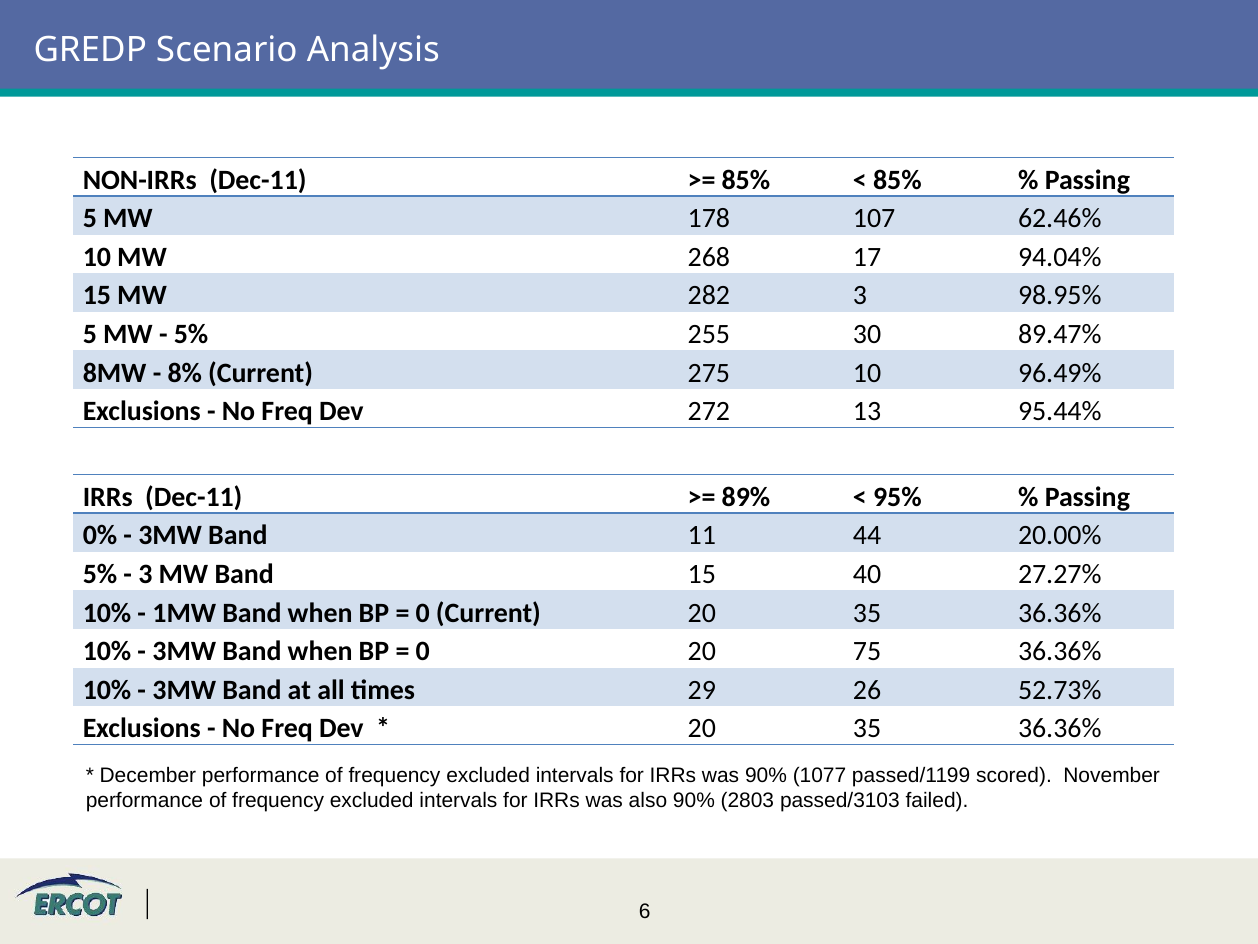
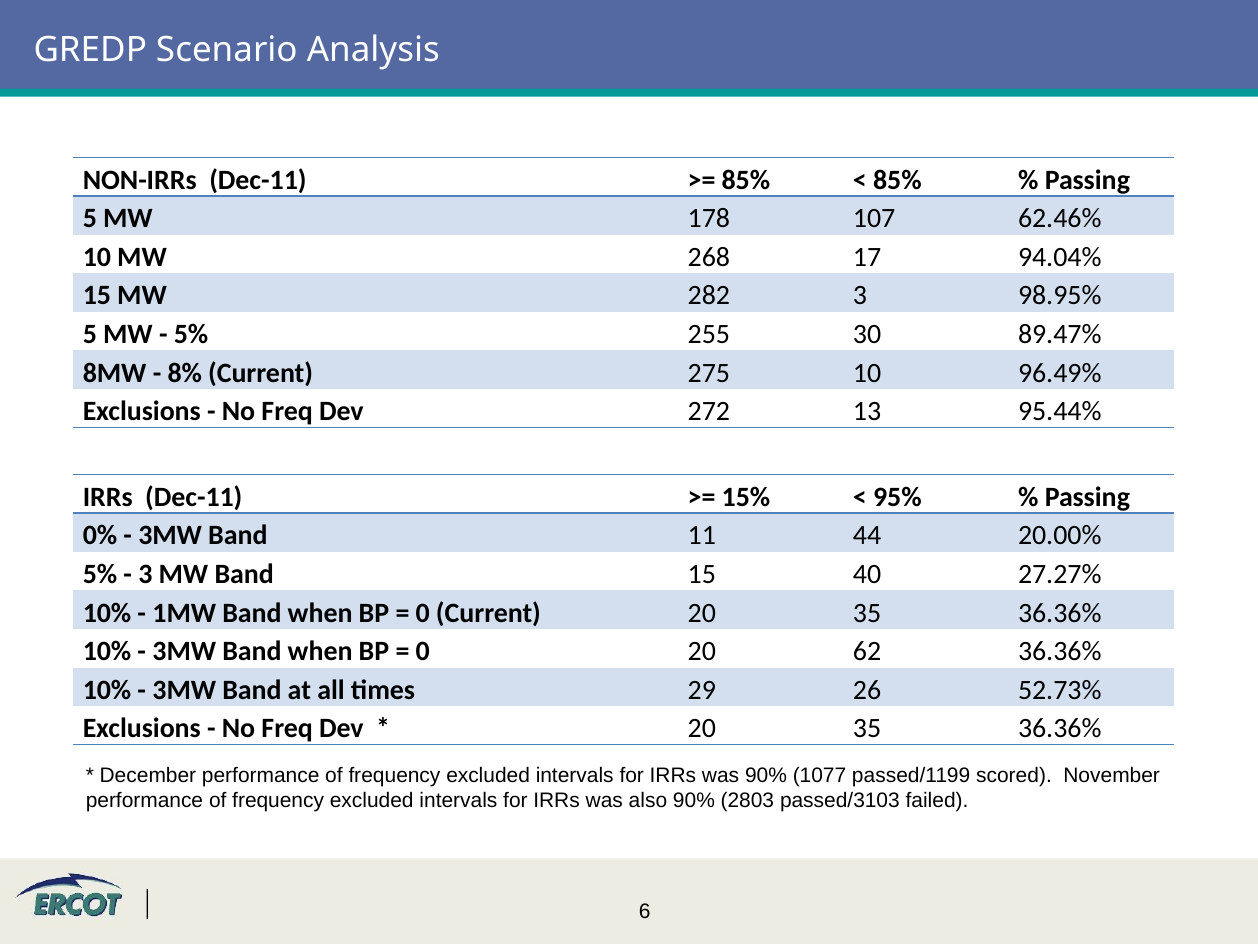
89%: 89% -> 15% (746, 497)
75: 75 -> 62 (867, 651)
